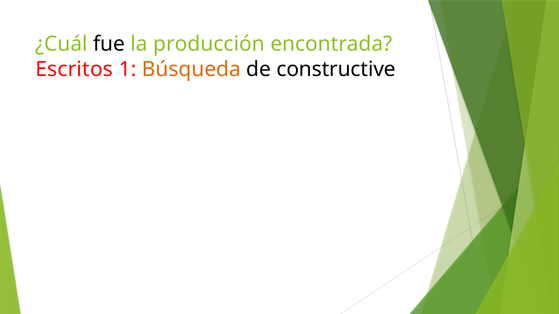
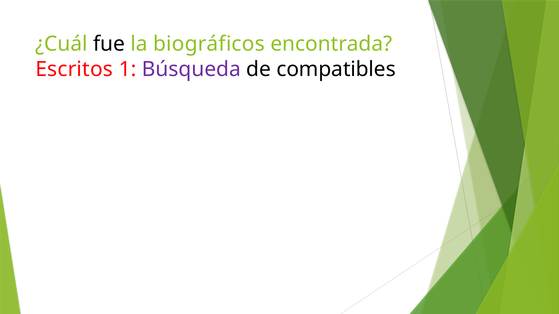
producción: producción -> biográficos (209, 44)
Búsqueda colour: orange -> purple (191, 69)
constructive: constructive -> compatibles (336, 69)
